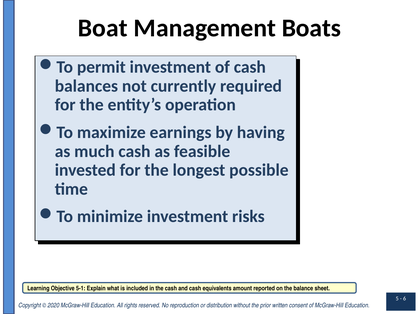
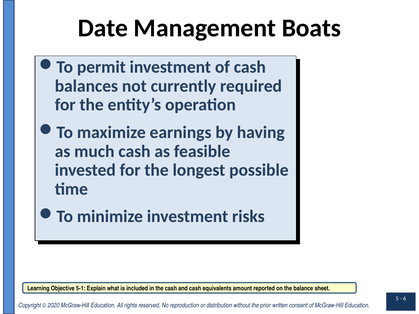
Boat: Boat -> Date (103, 28)
